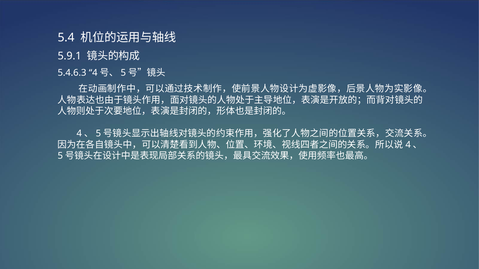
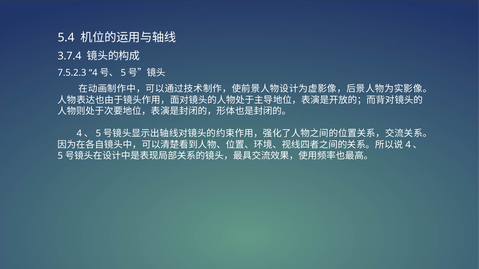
5.9.1: 5.9.1 -> 3.7.4 (70, 56)
5.4.6.3: 5.4.6.3 -> 7.5.2.3 (72, 73)
